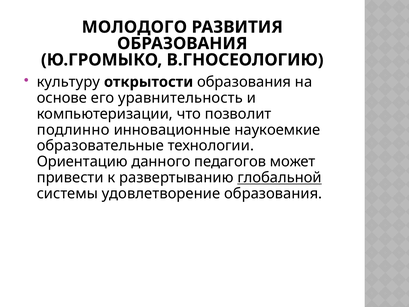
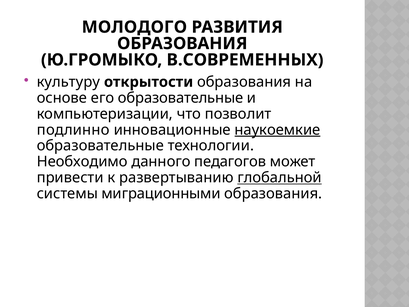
В.ГНОСЕОЛОГИЮ: В.ГНОСЕОЛОГИЮ -> В.СОВРЕМЕННЫХ (245, 60)
его уравнительность: уравнительность -> образовательные (181, 98)
наукоемкие underline: none -> present (277, 130)
Ориентацию: Ориентацию -> Необходимо (82, 162)
удовлетворение: удовлетворение -> миграционными (161, 193)
